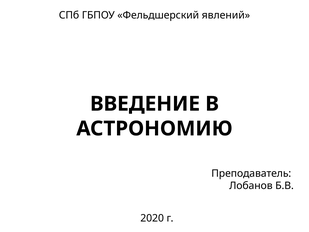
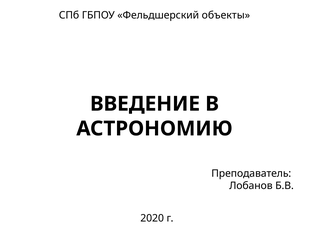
явлений: явлений -> объекты (226, 15)
